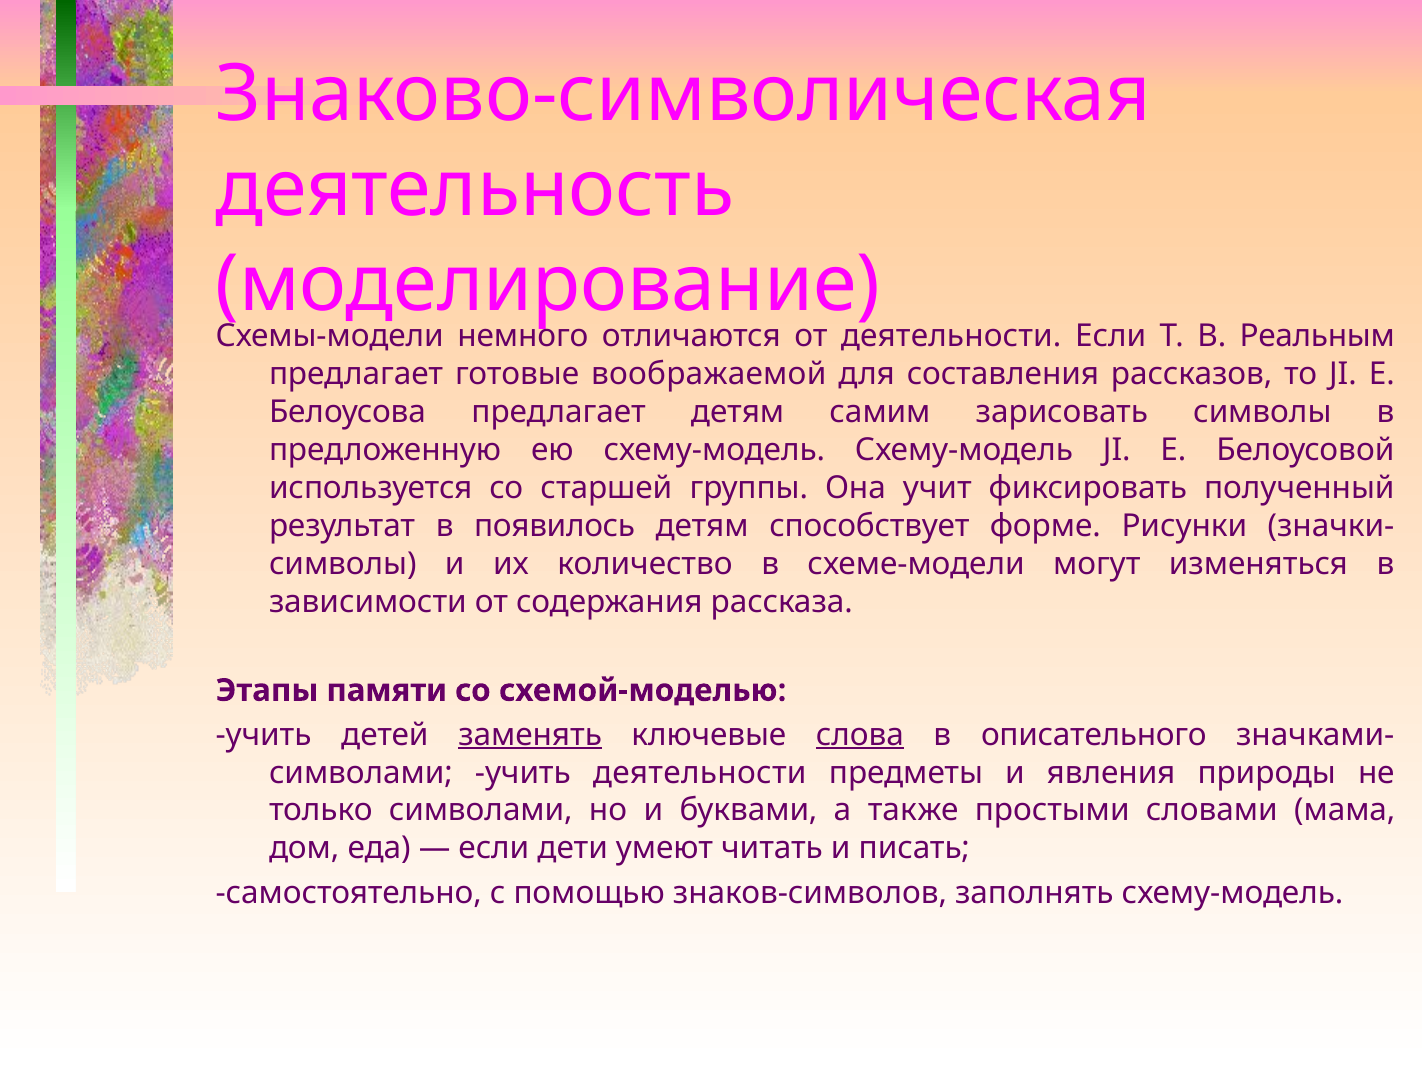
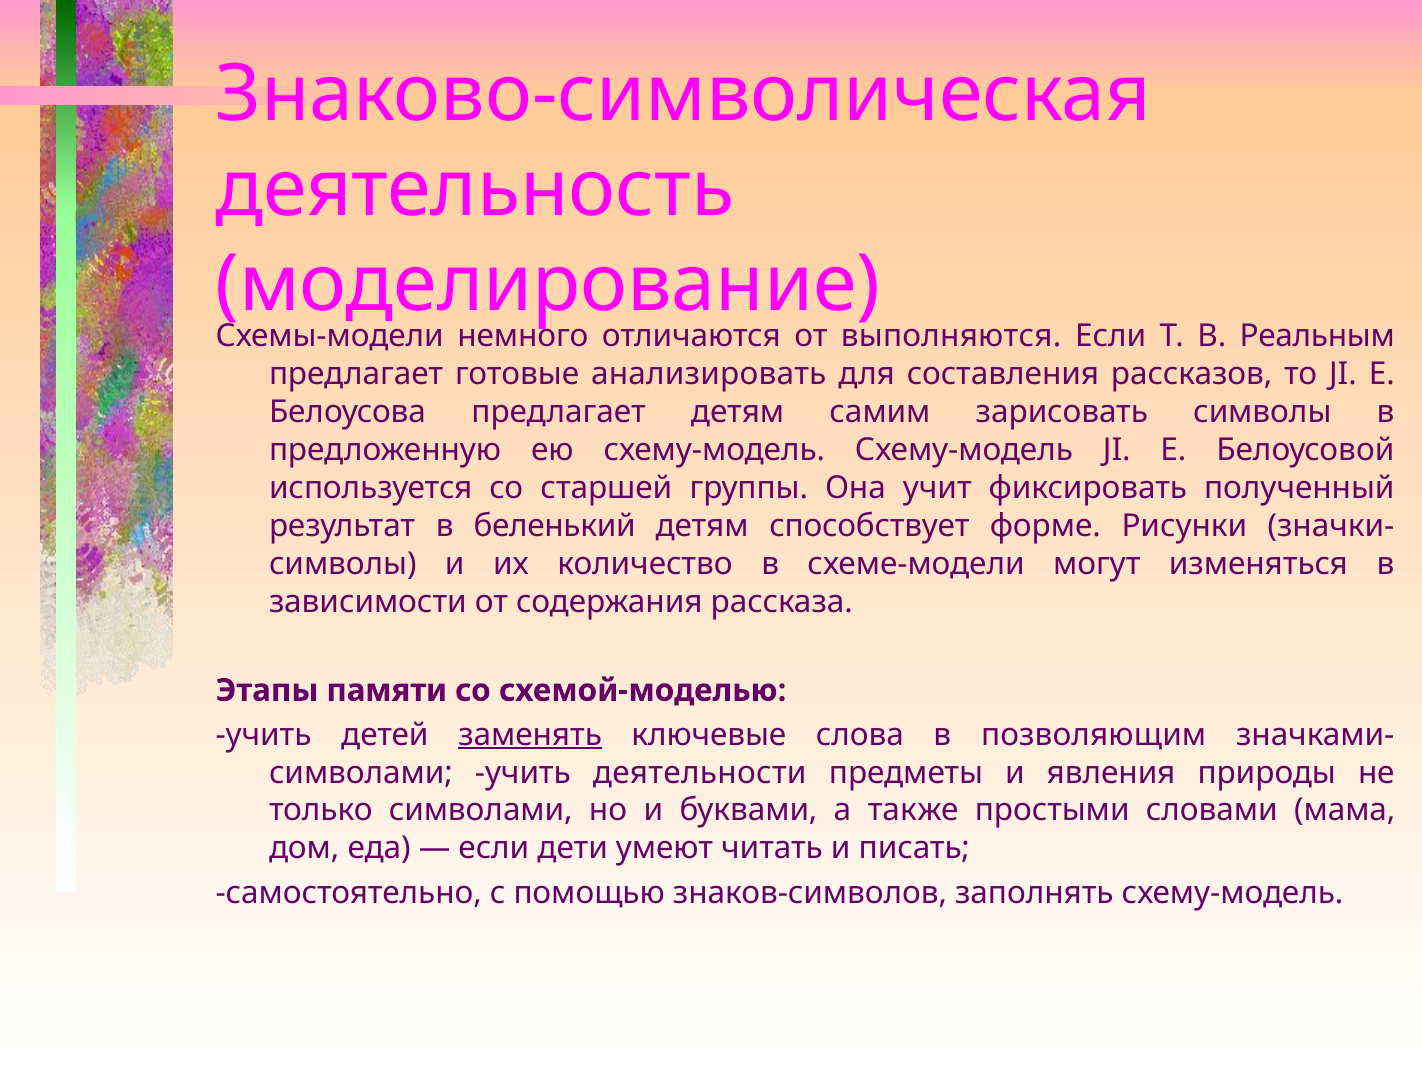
деятельности: деятельности -> выполняются (951, 336)
воображаемой: воображаемой -> анализировать (709, 374)
появилось: появилось -> беленький (555, 526)
слова underline: present -> none (860, 734)
описательного: описательного -> позволяющим (1094, 734)
